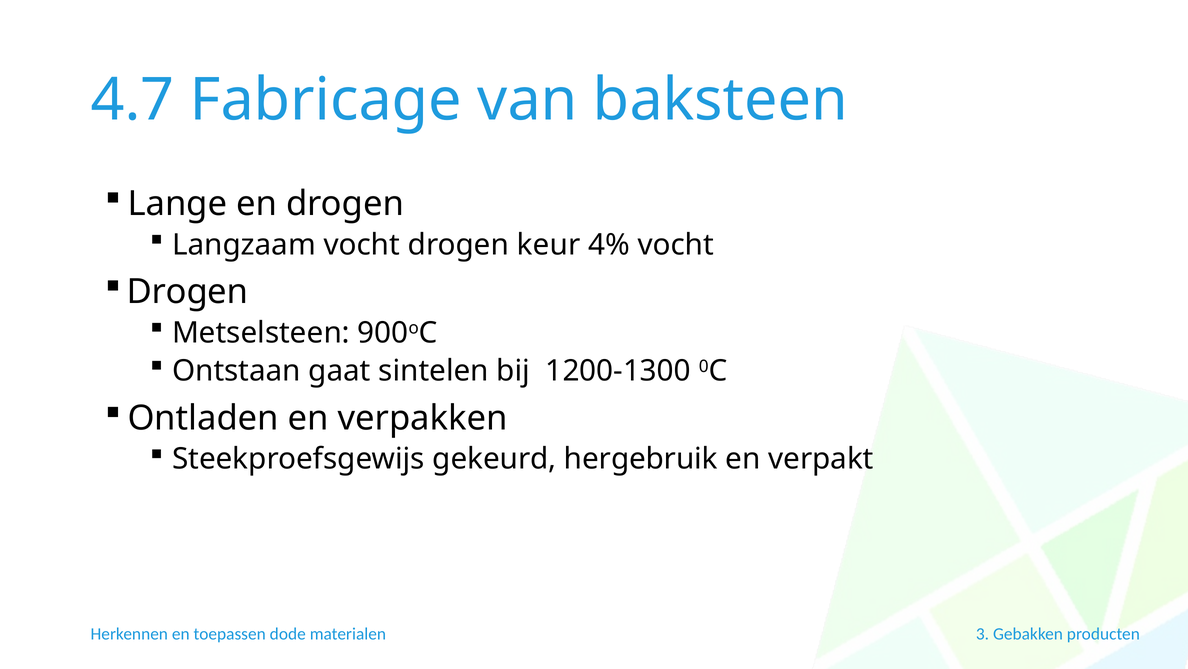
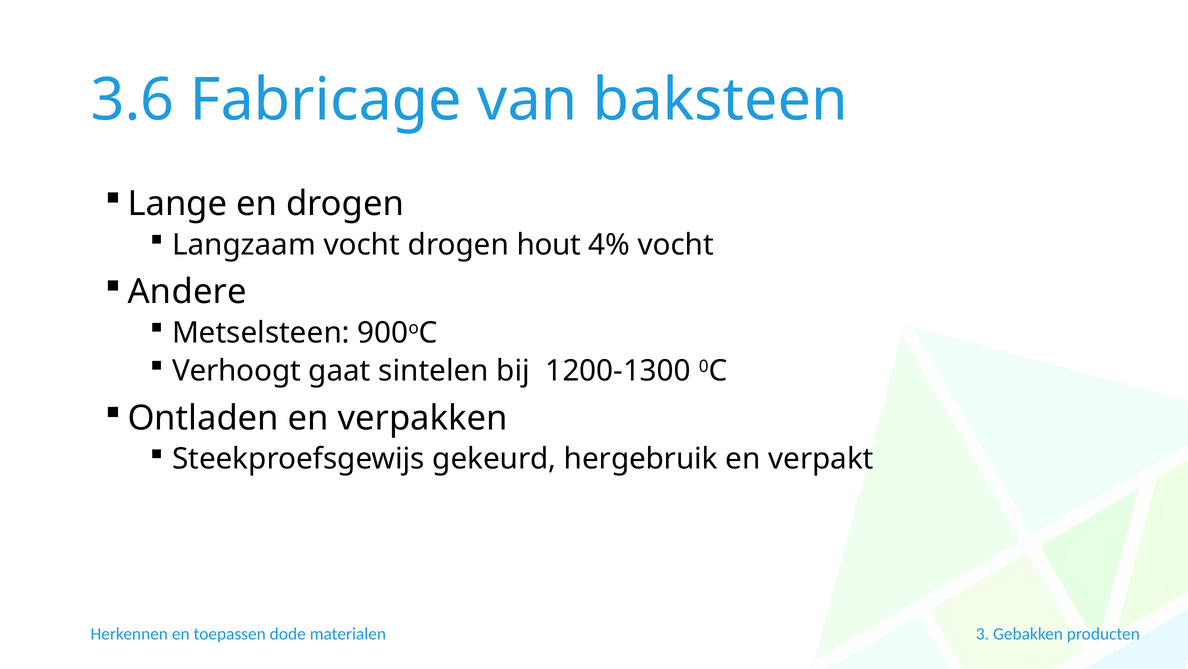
4.7: 4.7 -> 3.6 (132, 100)
keur: keur -> hout (549, 244)
Drogen: Drogen -> Andere (187, 291)
Ontstaan: Ontstaan -> Verhoogt (236, 371)
